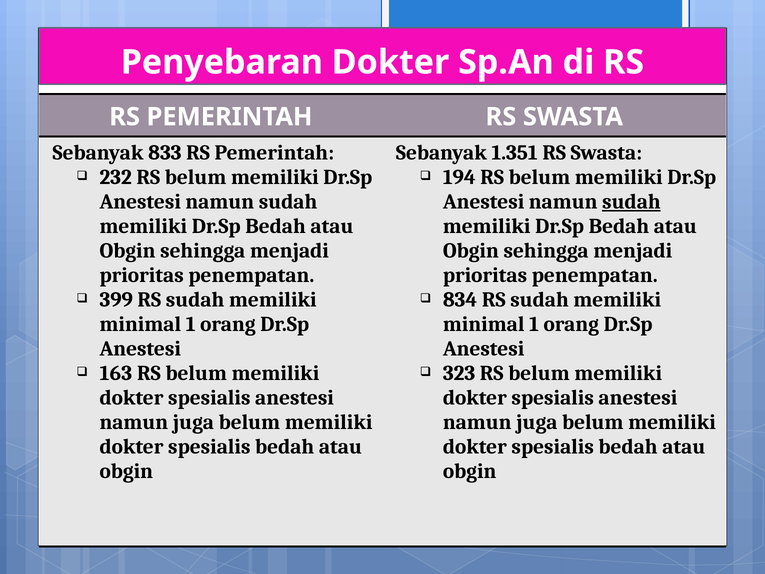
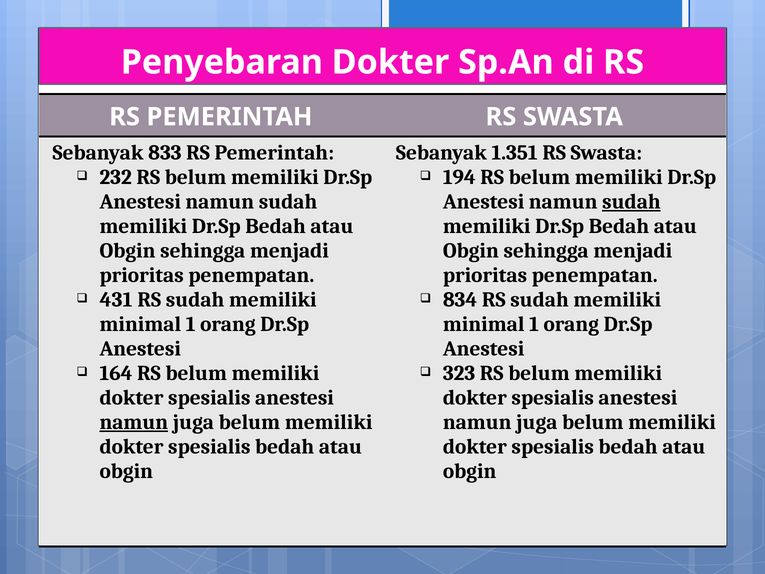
399: 399 -> 431 (116, 299)
163: 163 -> 164 (116, 373)
namun underline: none -> present (134, 422)
